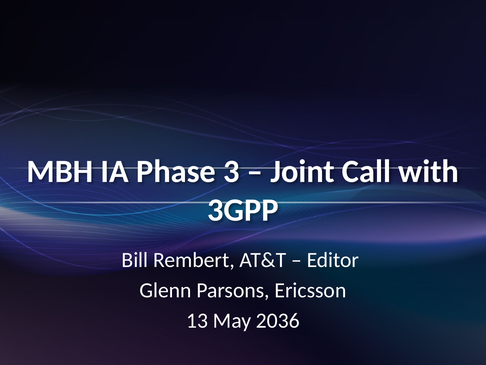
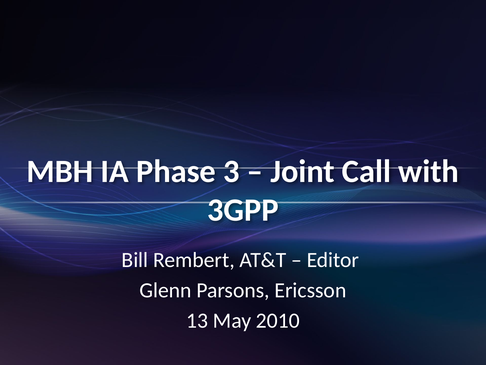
2036: 2036 -> 2010 (278, 320)
